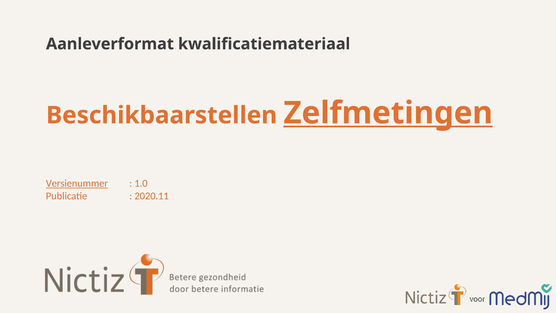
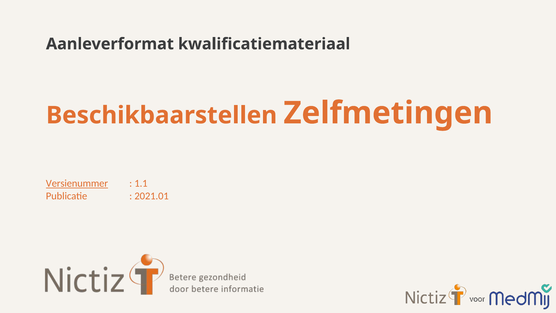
Zelfmetingen underline: present -> none (388, 113)
1.0: 1.0 -> 1.1 (141, 183)
2020.11: 2020.11 -> 2021.01 (152, 196)
